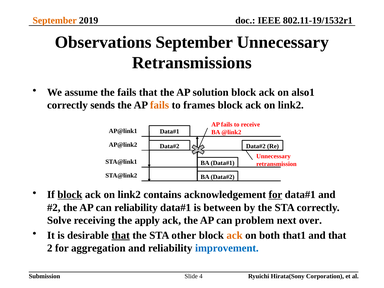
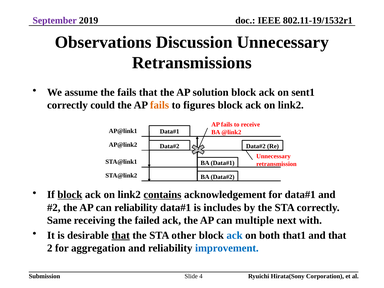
September colour: orange -> purple (55, 20)
Observations September: September -> Discussion (194, 42)
also1: also1 -> sent1 (303, 92)
sends: sends -> could (103, 105)
frames: frames -> figures (199, 105)
contains underline: none -> present (162, 195)
for underline: present -> none (275, 195)
between: between -> includes (222, 208)
Solve: Solve -> Same (59, 220)
apply: apply -> failed (147, 220)
problem: problem -> multiple (254, 220)
over: over -> with (310, 220)
ack colour: orange -> blue (235, 235)
